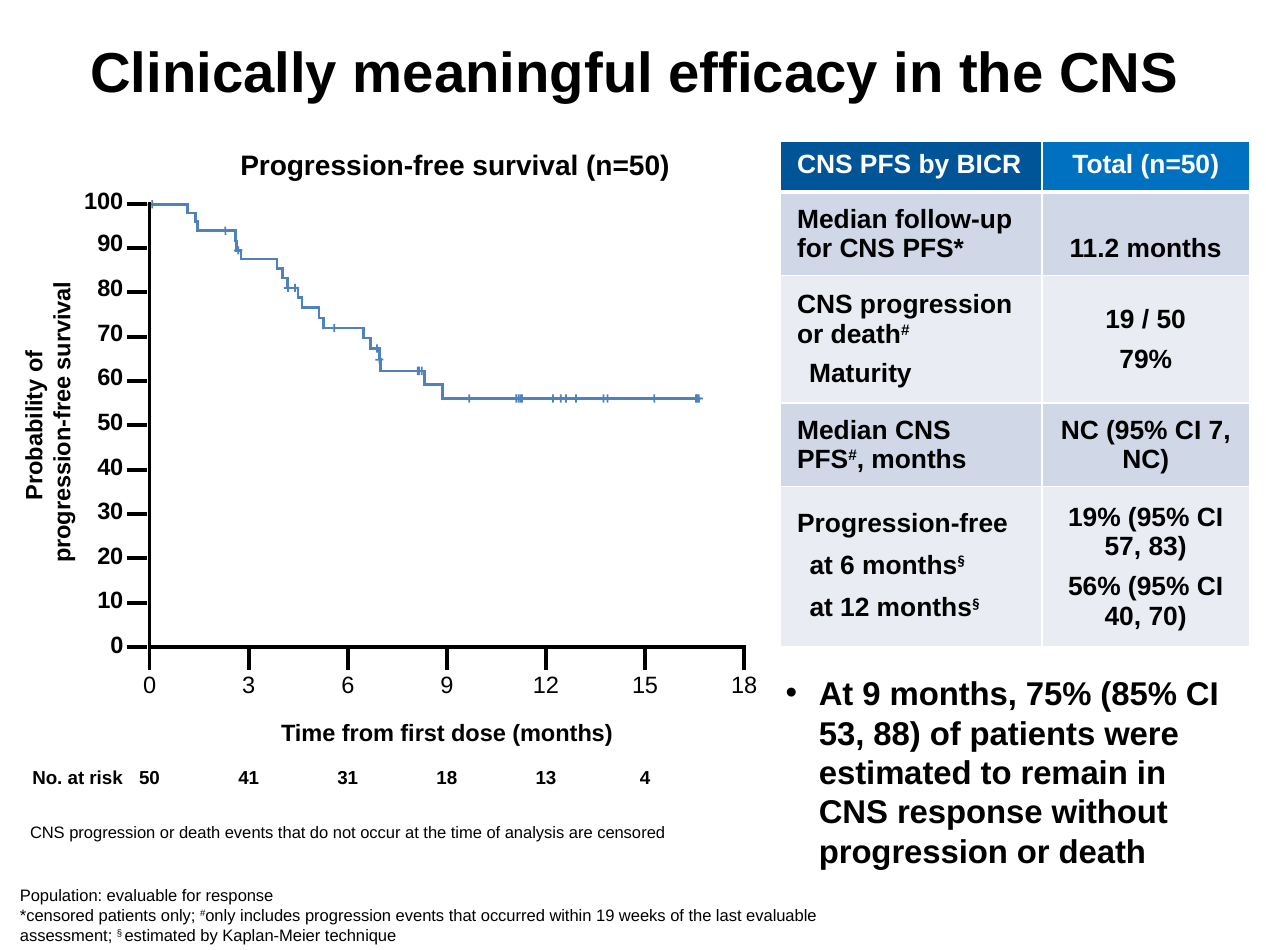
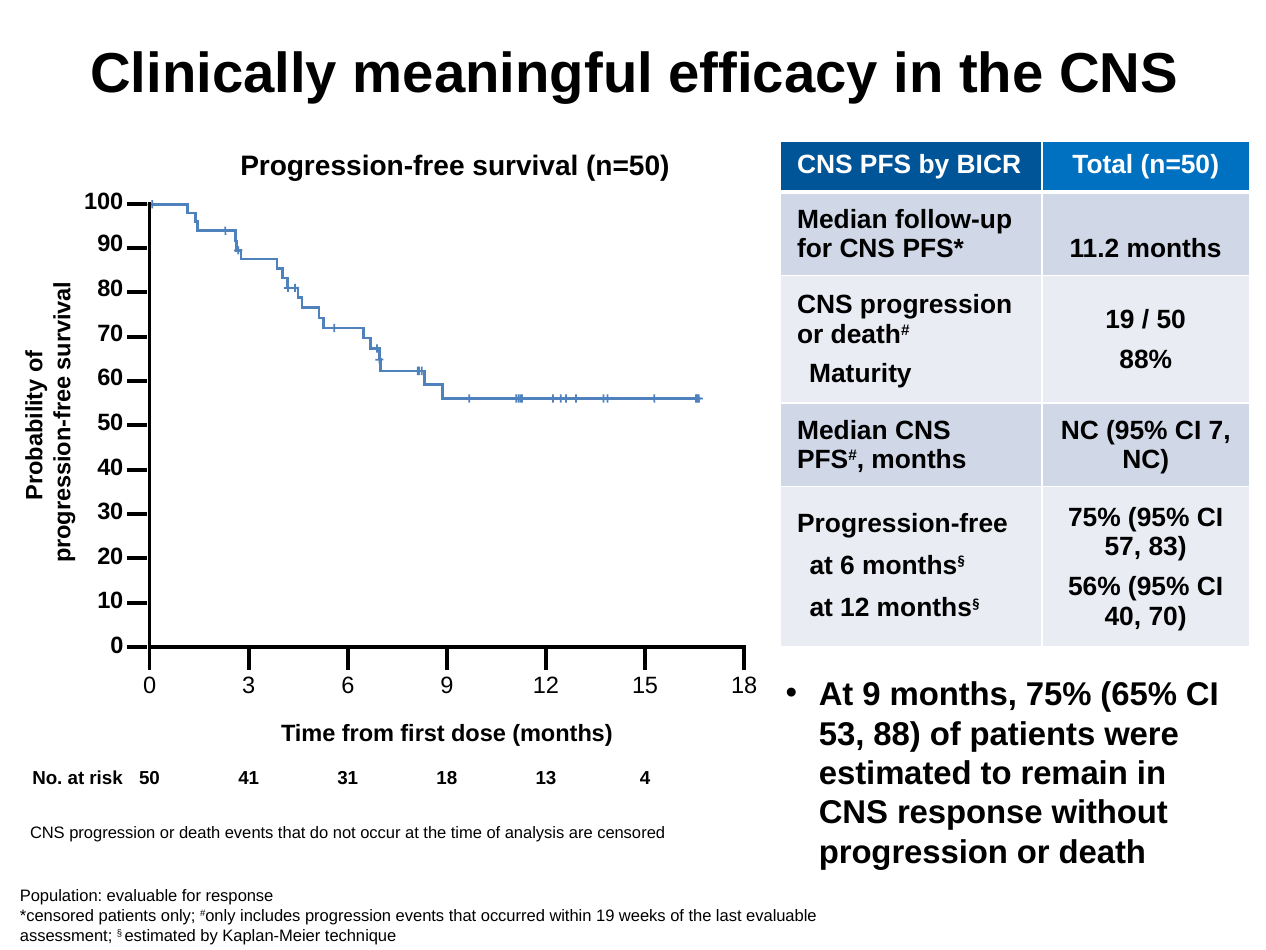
79%: 79% -> 88% (1146, 359)
19%: 19% -> 75% (1094, 517)
85%: 85% -> 65% (1139, 694)
